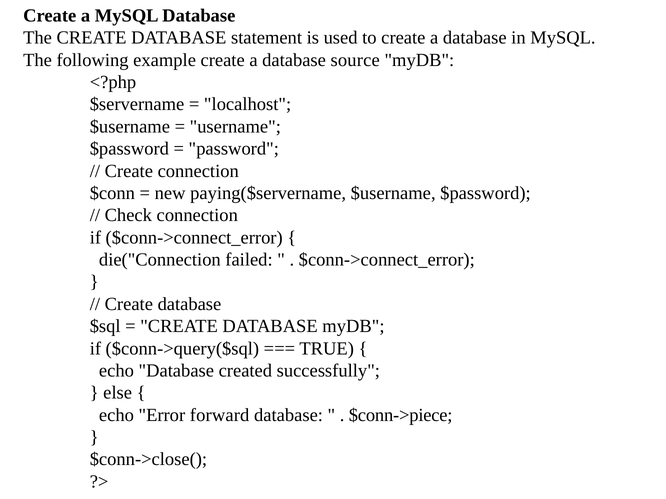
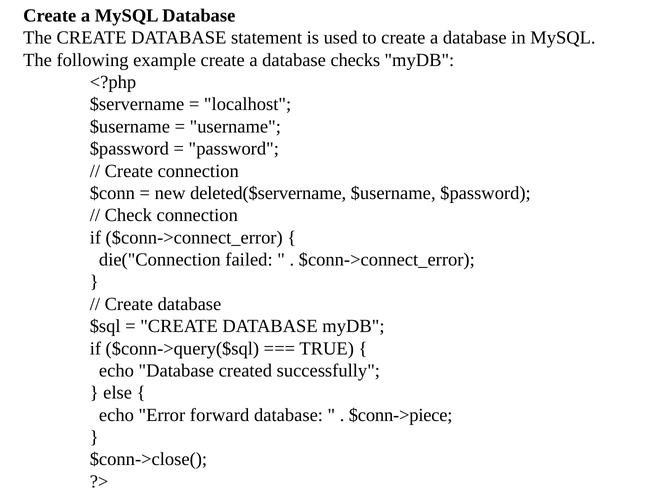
source: source -> checks (355, 60)
paying($servername: paying($servername -> deleted($servername (268, 193)
